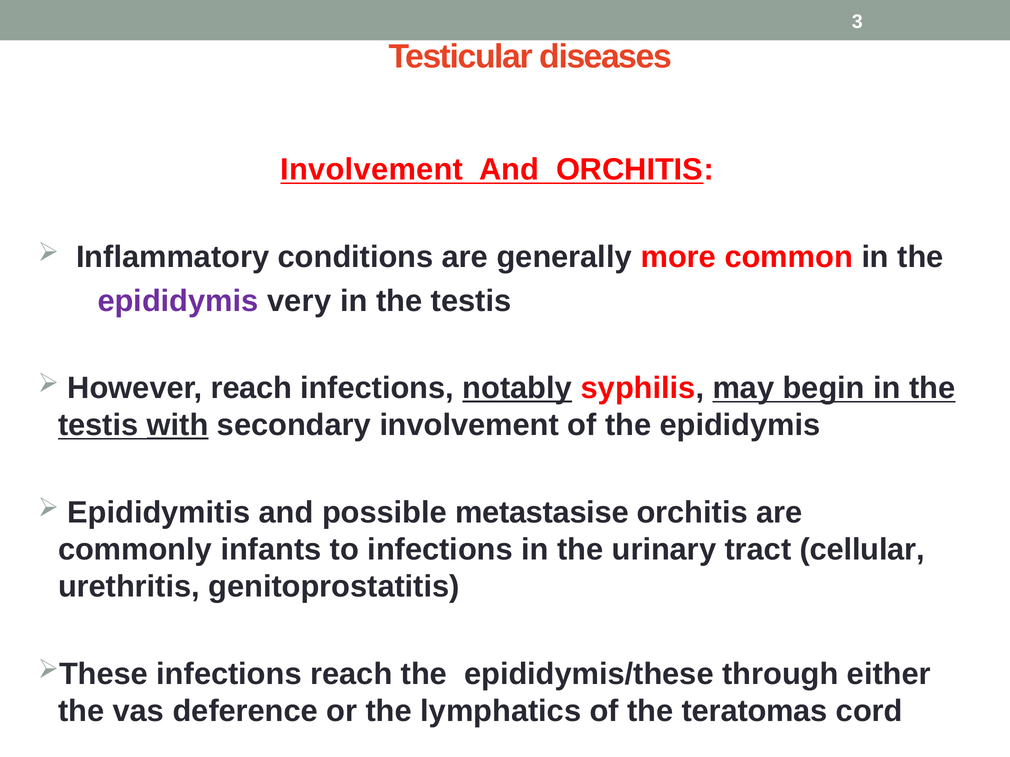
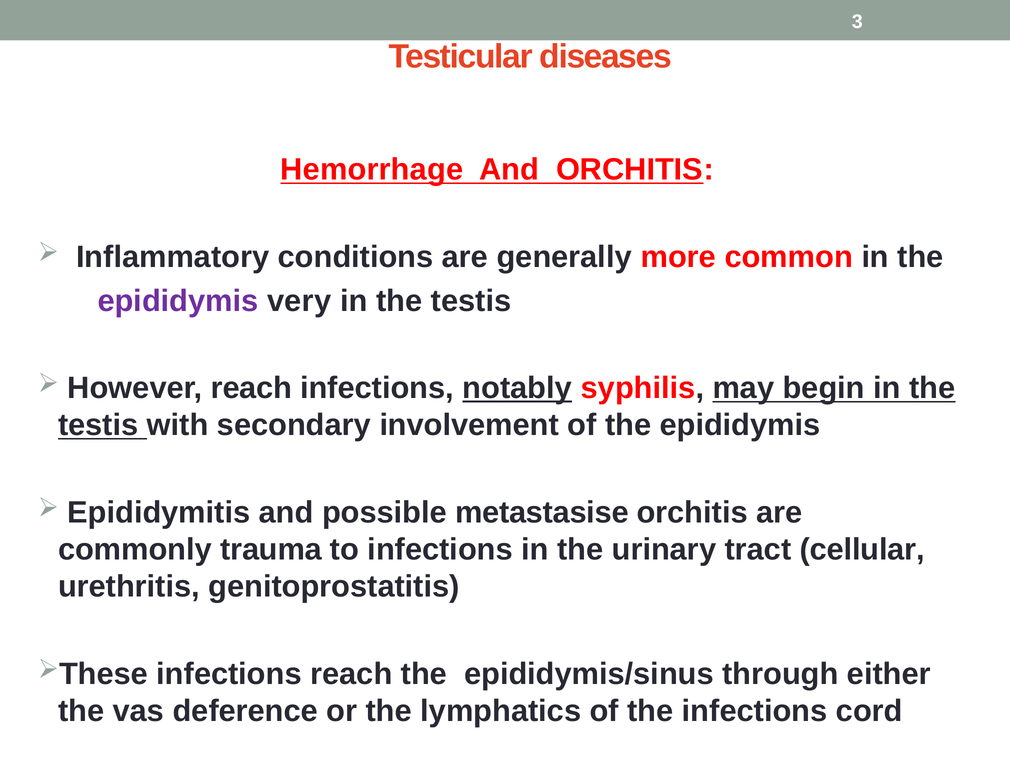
Involvement: Involvement -> Hemorrhage (372, 170)
with underline: present -> none (178, 426)
infants: infants -> trauma (271, 550)
epididymis/these: epididymis/these -> epididymis/sinus (589, 675)
the teratomas: teratomas -> infections (755, 712)
